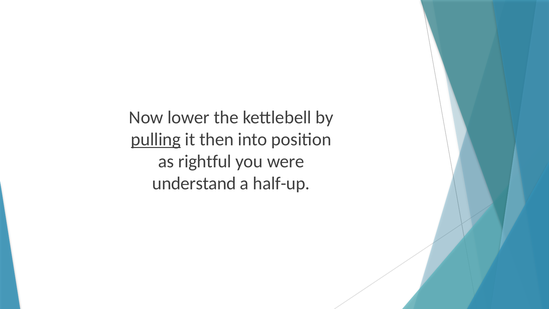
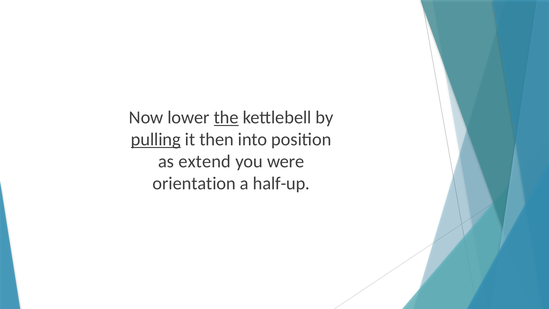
the underline: none -> present (226, 118)
rightful: rightful -> extend (205, 161)
understand: understand -> orientation (194, 183)
